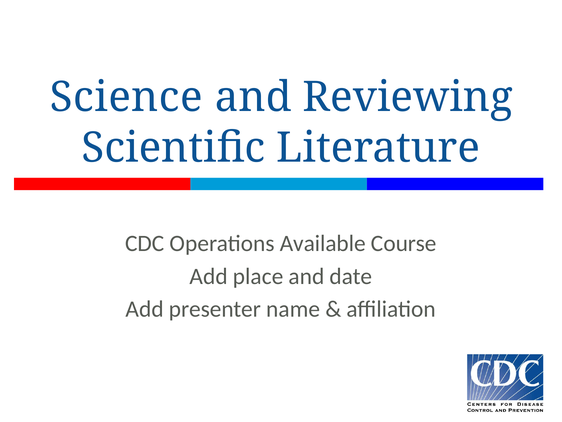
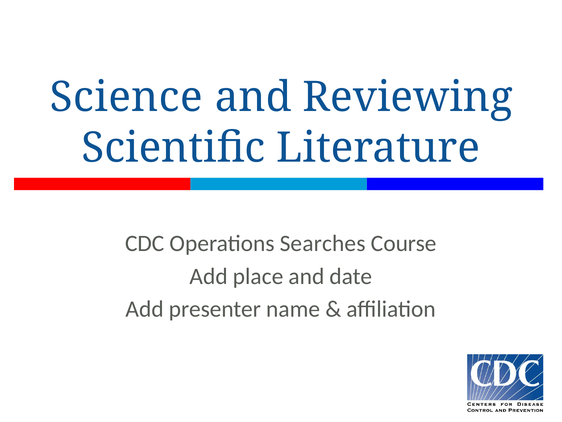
Available: Available -> Searches (323, 243)
